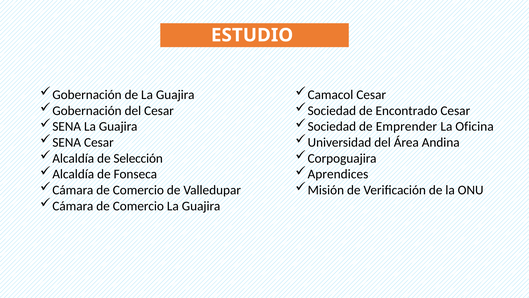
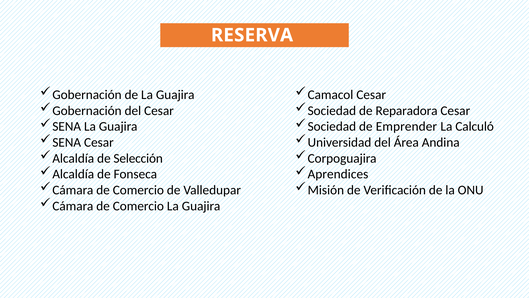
ESTUDIO: ESTUDIO -> RESERVA (252, 35)
Encontrado: Encontrado -> Reparadora (407, 110)
Oficina: Oficina -> Calculó (475, 126)
